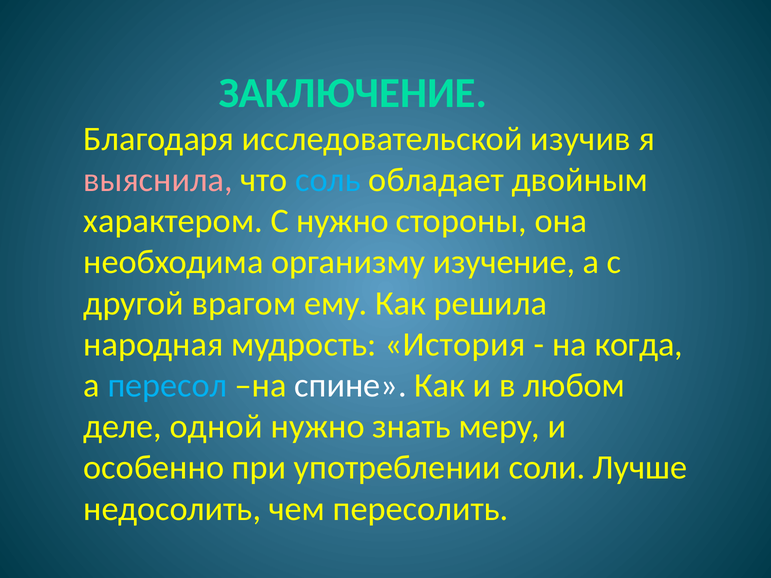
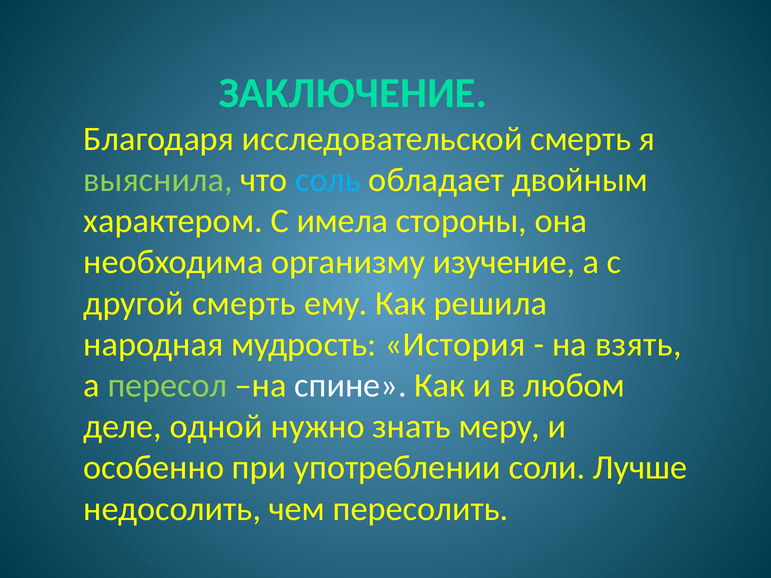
исследовательской изучив: изучив -> смерть (581, 139)
выяснила colour: pink -> light green (158, 180)
С нужно: нужно -> имела (342, 221)
другой врагом: врагом -> смерть (244, 303)
когда: когда -> взять (638, 345)
пересол colour: light blue -> light green (167, 386)
